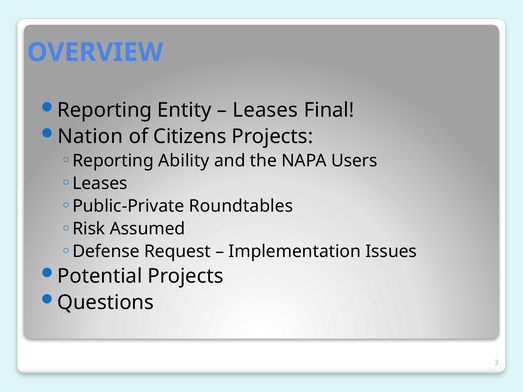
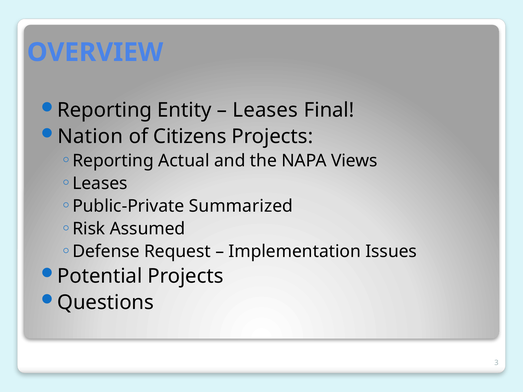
Ability: Ability -> Actual (184, 161)
Users: Users -> Views (354, 161)
Roundtables: Roundtables -> Summarized (241, 206)
